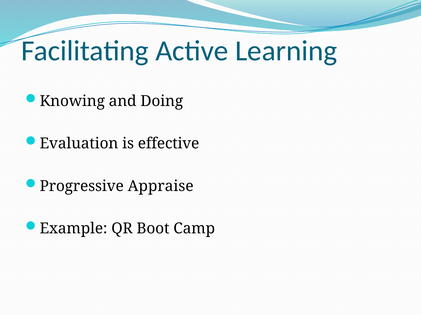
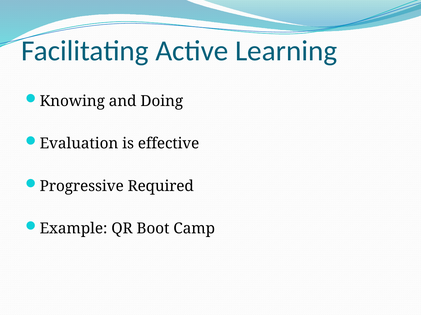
Appraise: Appraise -> Required (161, 186)
